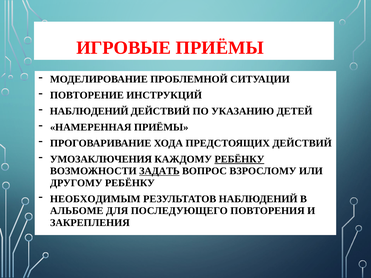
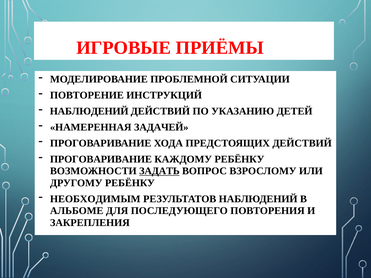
НАМЕРЕННАЯ ПРИЁМЫ: ПРИЁМЫ -> ЗАДАЧЕЙ (161, 127)
УМОЗАКЛЮЧЕНИЯ: УМОЗАКЛЮЧЕНИЯ -> ПРОГОВАРИВАНИЕ (101, 159)
РЕБЁНКУ underline: present -> none (239, 159)
